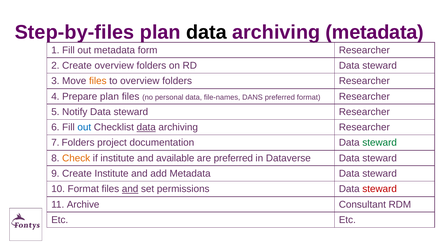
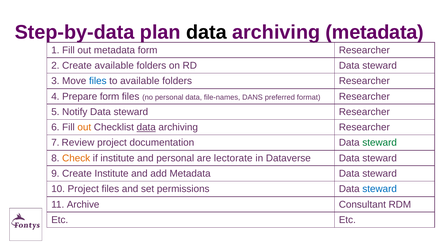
Step-by-files: Step-by-files -> Step-by-data (75, 32)
Create overview: overview -> available (114, 66)
files colour: orange -> blue (98, 81)
to overview: overview -> available (140, 81)
Prepare plan: plan -> form (110, 97)
out colour: blue -> orange (84, 127)
7 Folders: Folders -> Review (78, 143)
and available: available -> personal (175, 158)
are preferred: preferred -> lectorate (233, 158)
10 Format: Format -> Project (83, 189)
and underline: present -> none (130, 189)
steward colour: red -> blue (380, 189)
